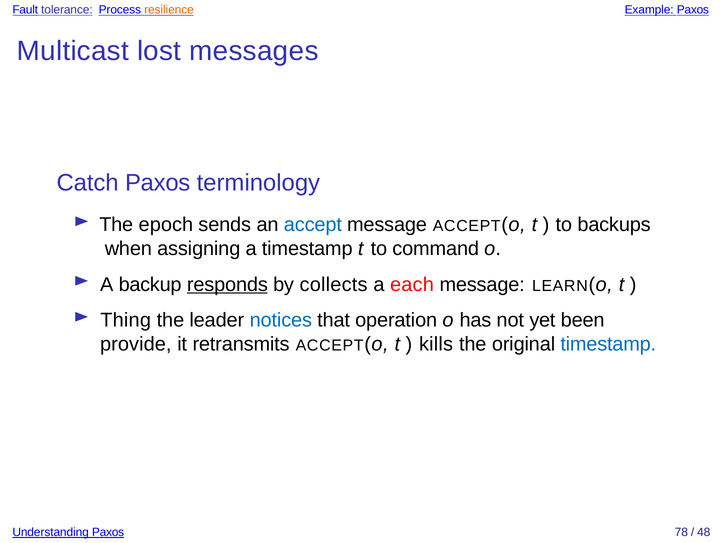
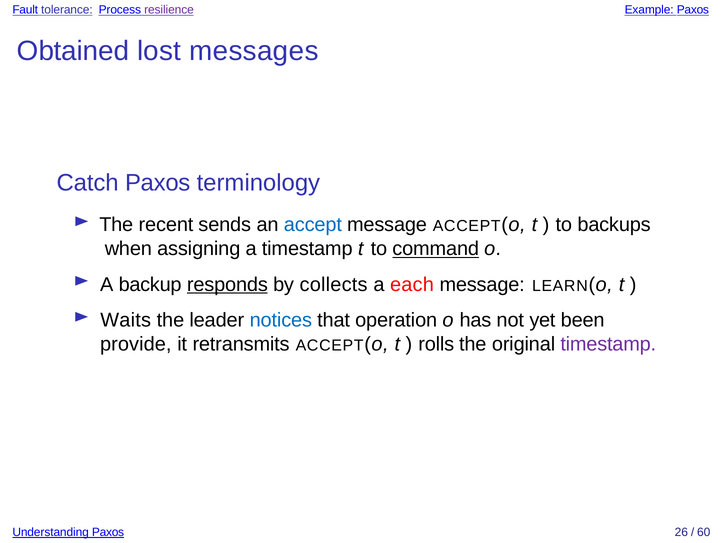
resilience colour: orange -> purple (169, 10)
Multicast: Multicast -> Obtained (73, 51)
epoch: epoch -> recent (166, 225)
command underline: none -> present (436, 249)
Thing: Thing -> Waits (126, 321)
kills: kills -> rolls (436, 345)
timestamp colour: blue -> purple (608, 345)
78: 78 -> 26 (681, 533)
48: 48 -> 60 (704, 533)
